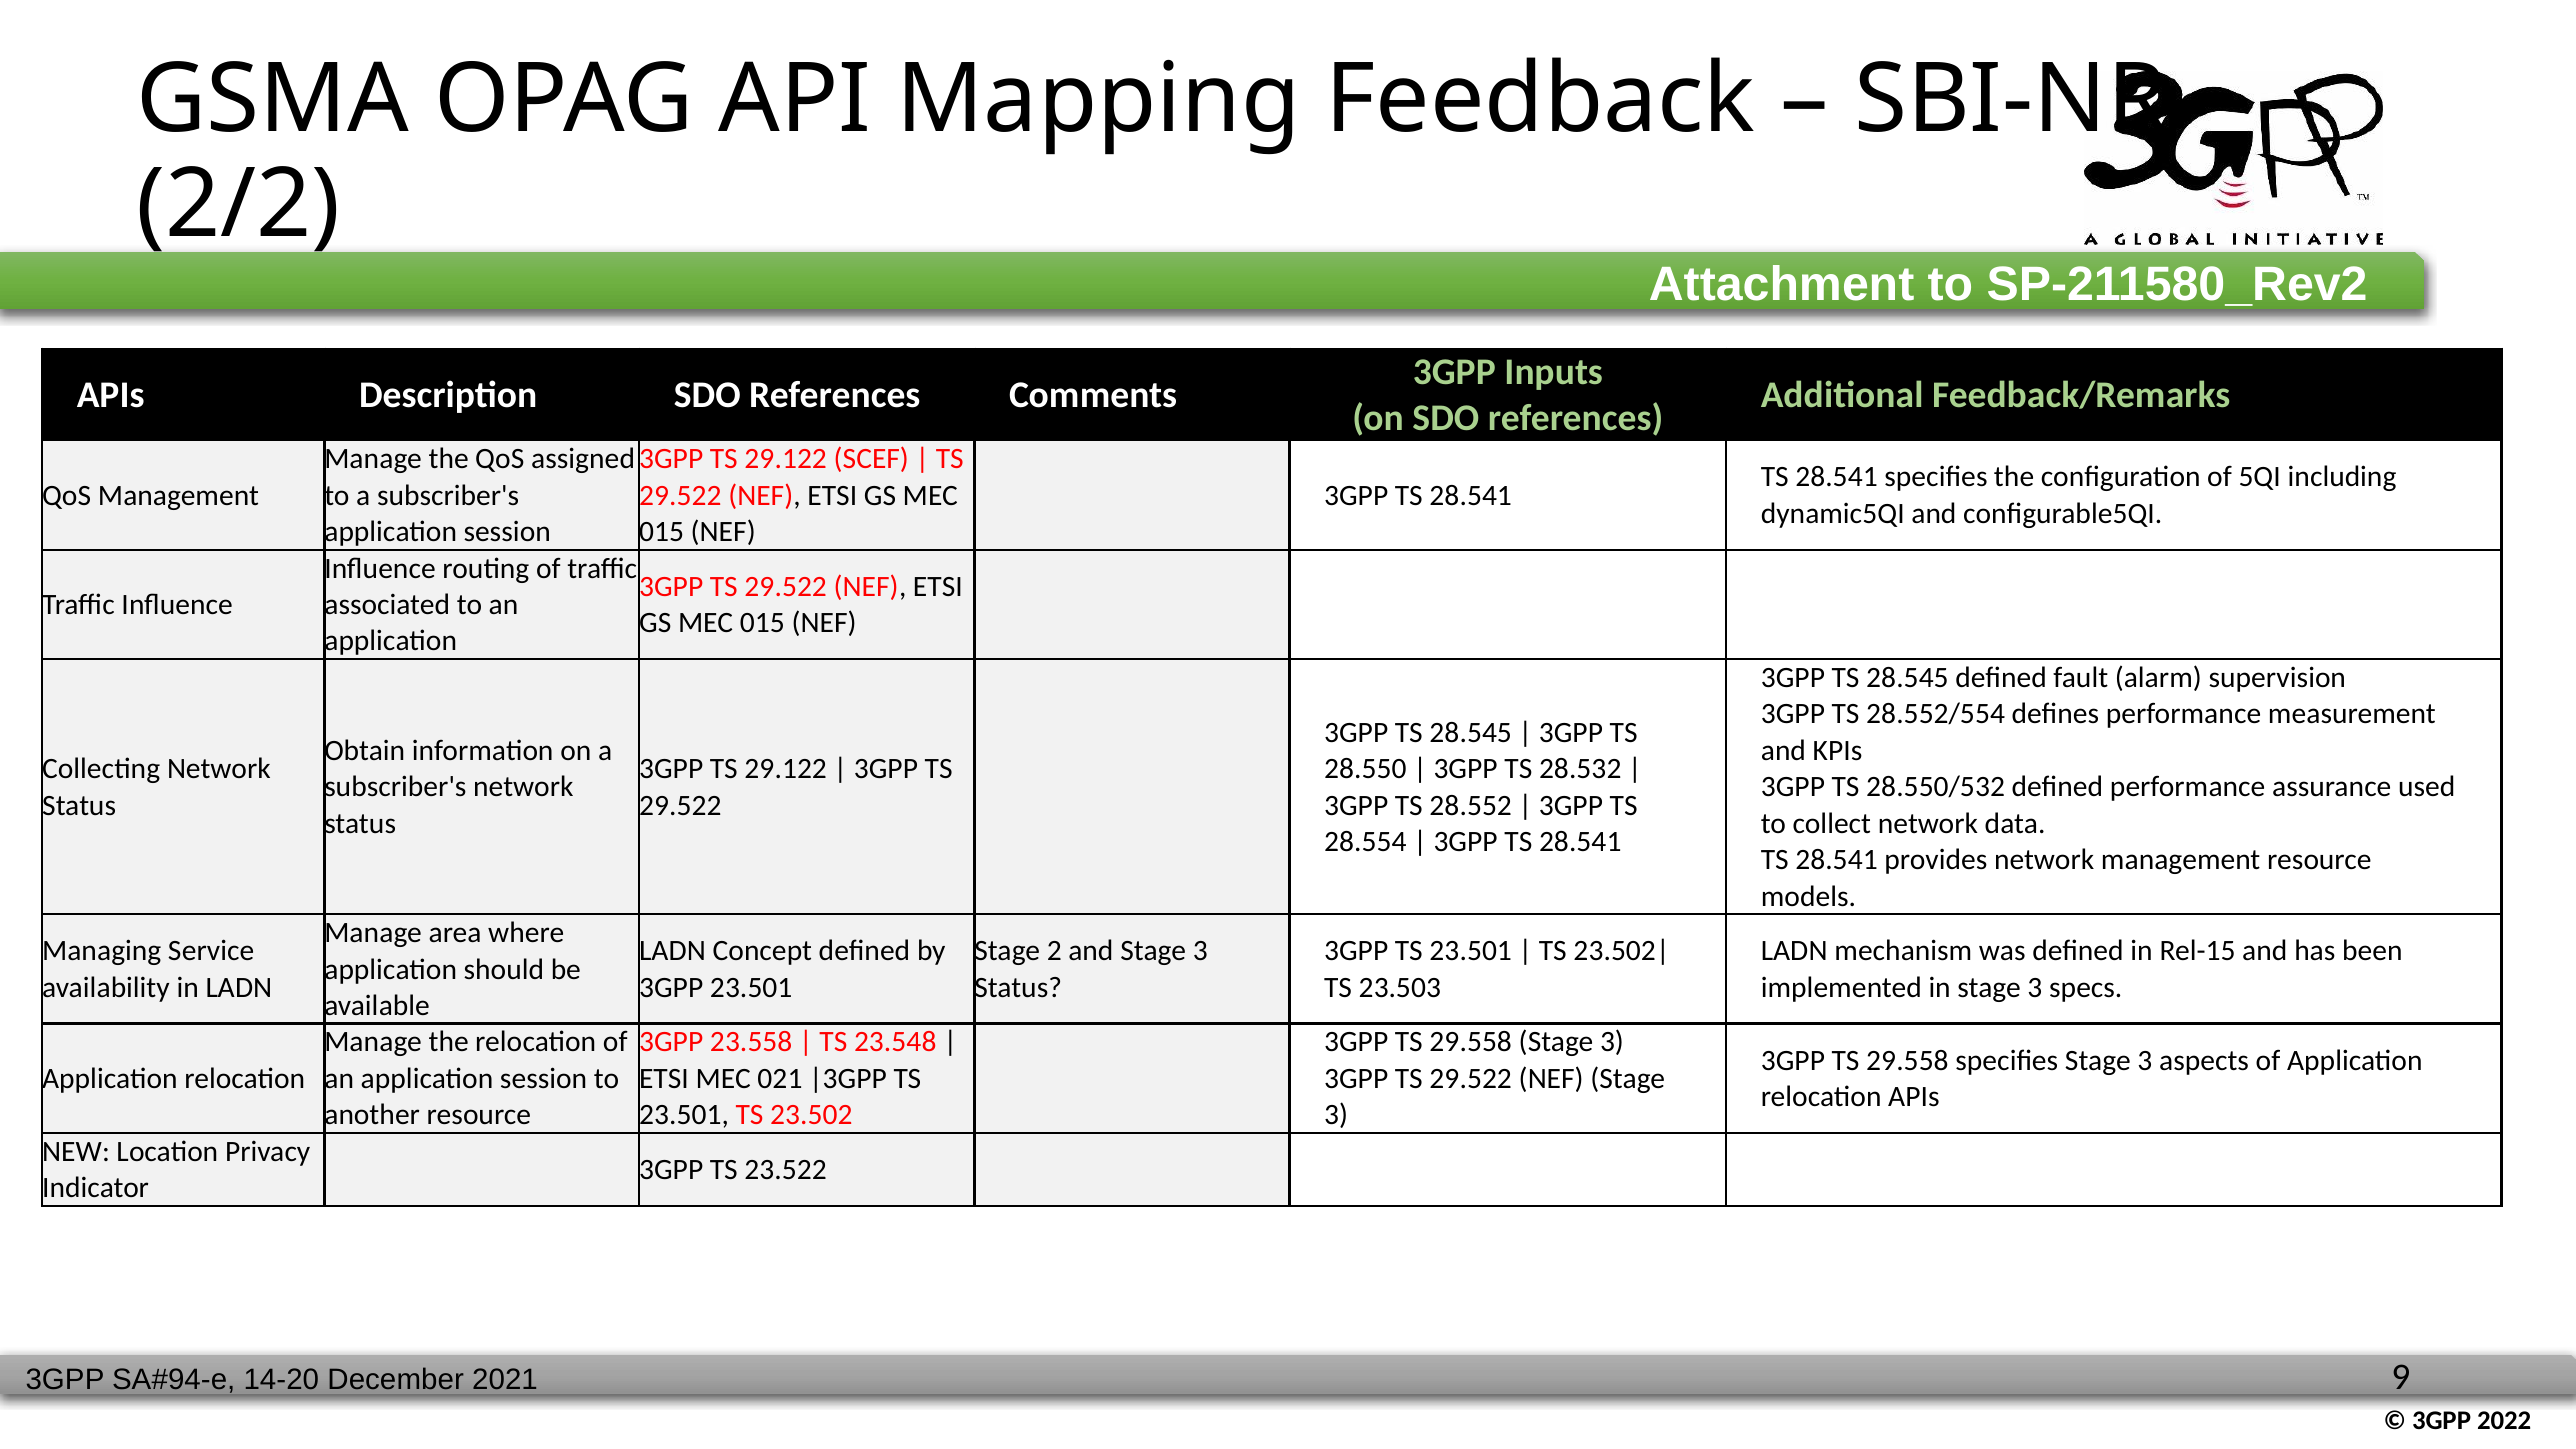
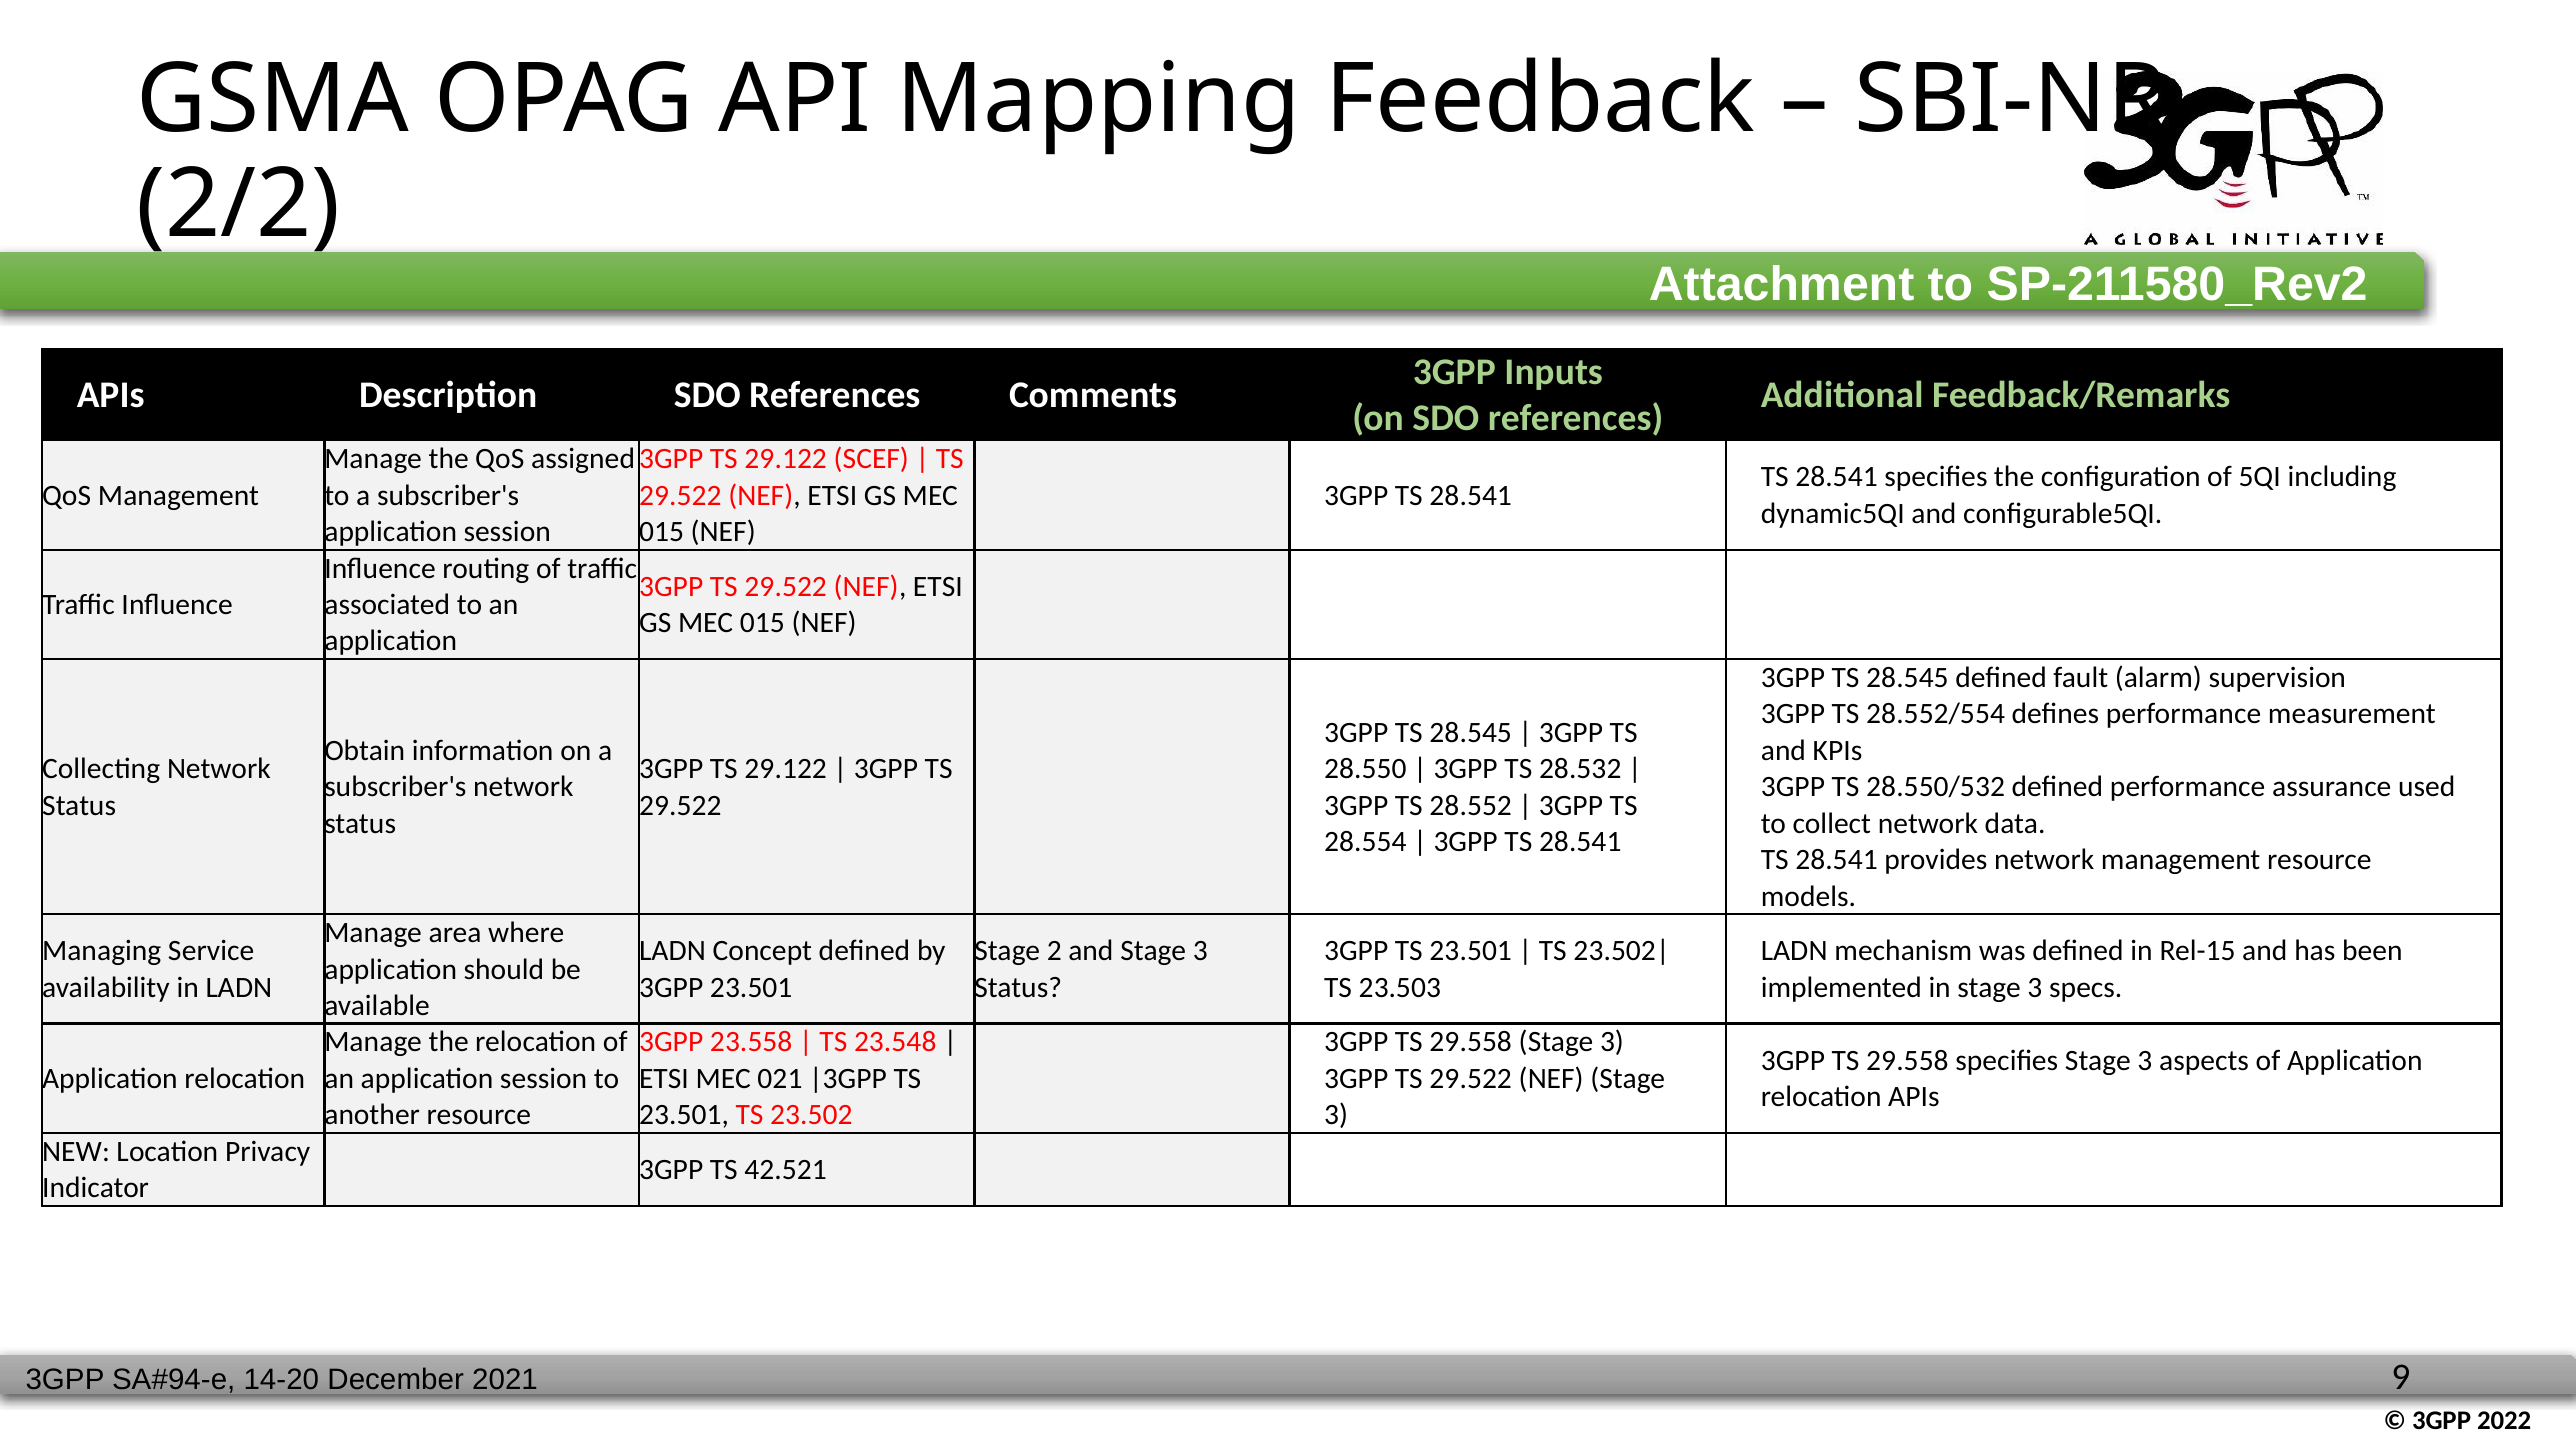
23.522: 23.522 -> 42.521 (786, 1170)
